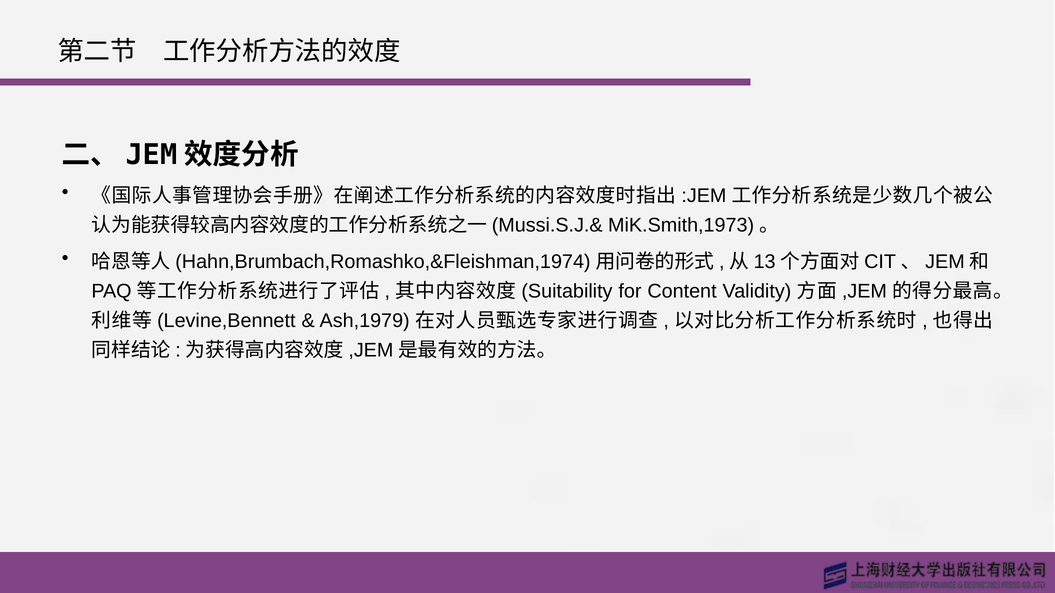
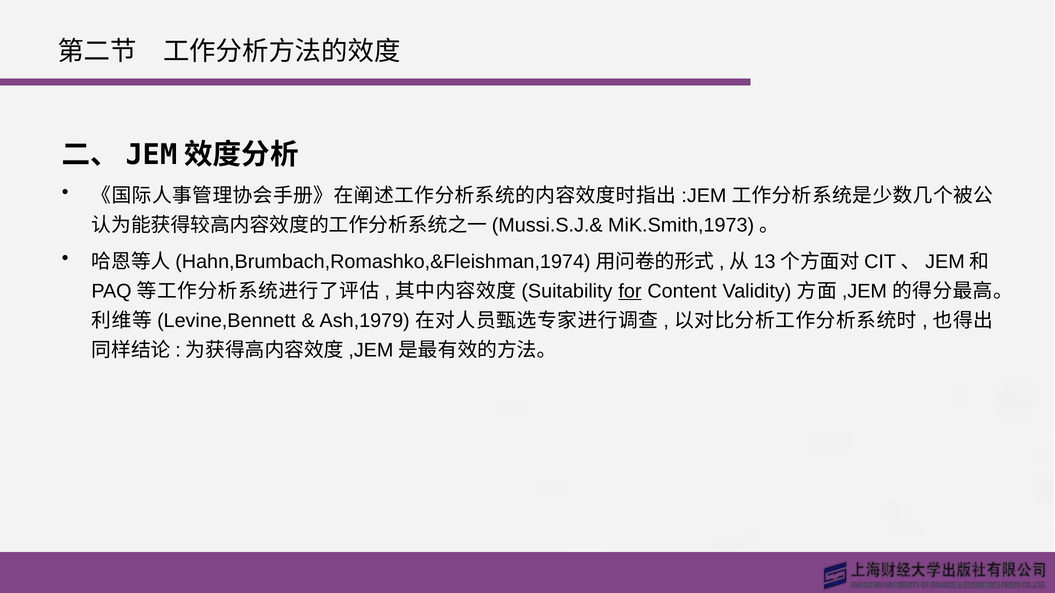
for underline: none -> present (630, 291)
